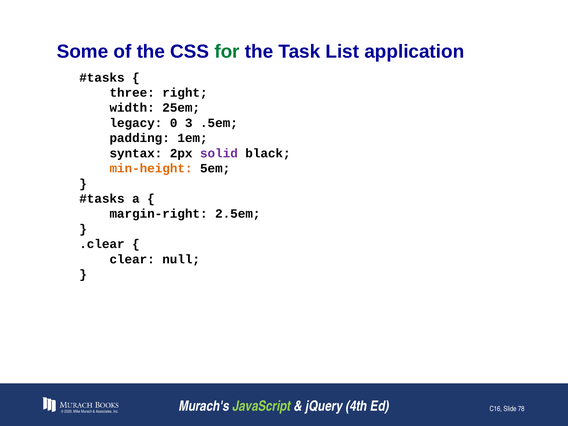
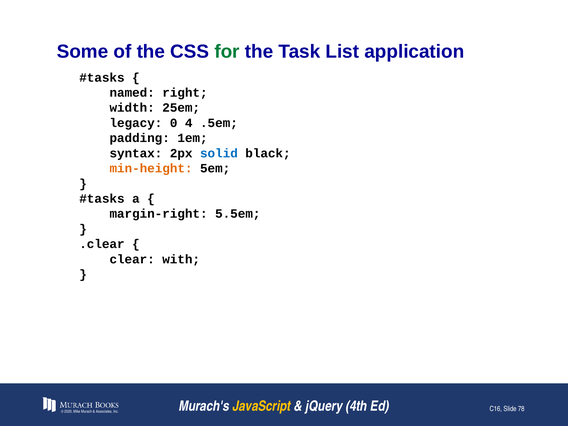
three: three -> named (132, 93)
3: 3 -> 4 (189, 123)
solid colour: purple -> blue (219, 153)
2.5em: 2.5em -> 5.5em (238, 214)
null: null -> with (181, 259)
JavaScript colour: light green -> yellow (262, 406)
